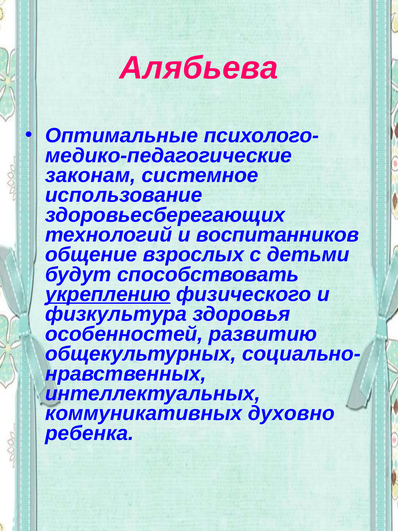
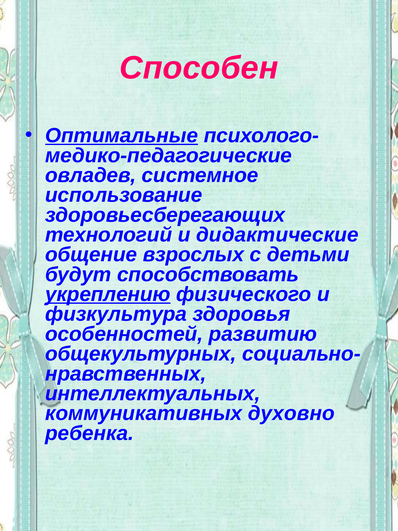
Алябьева: Алябьева -> Способен (199, 68)
Оптимальные underline: none -> present (122, 136)
законам: законам -> овладев (91, 175)
воспитанников: воспитанников -> дидактические (277, 235)
